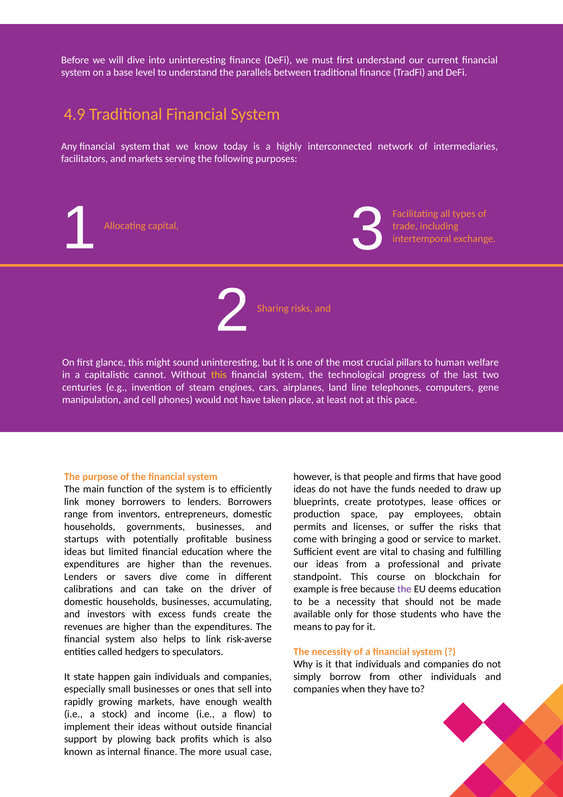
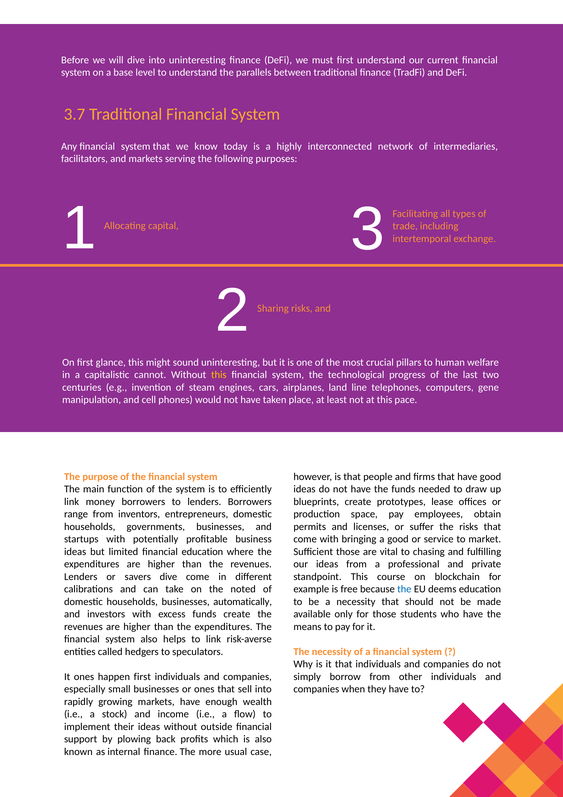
4.9: 4.9 -> 3.7 (75, 114)
Sufficient event: event -> those (348, 551)
driver: driver -> noted (243, 589)
the colour: purple -> blue (404, 589)
accumulating: accumulating -> automatically (243, 601)
It state: state -> ones (84, 676)
happen gain: gain -> first (142, 676)
